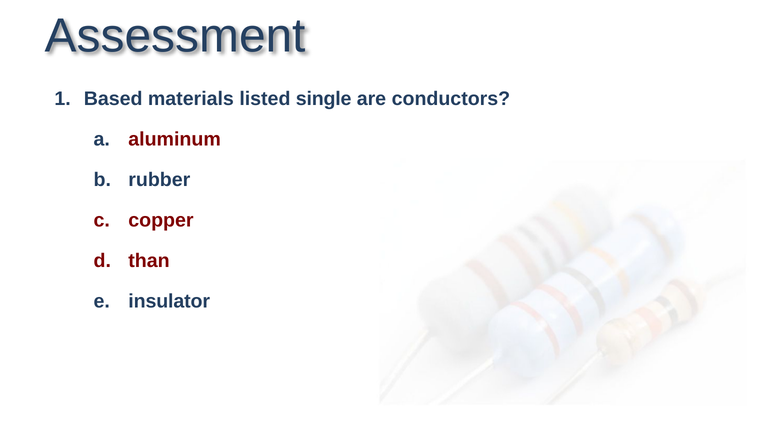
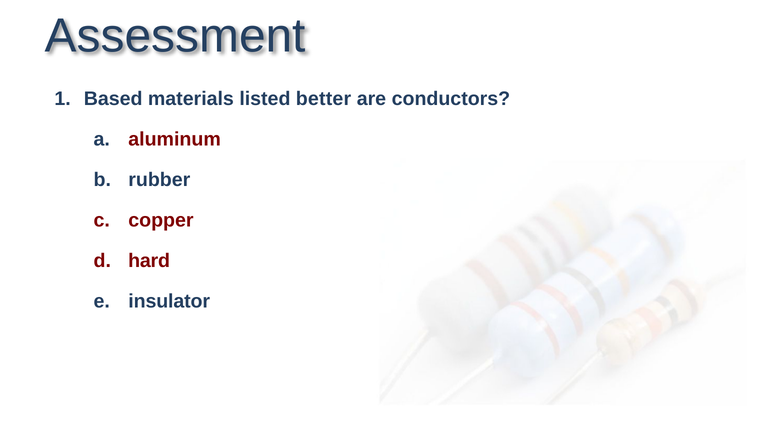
single: single -> better (324, 99)
than: than -> hard (149, 261)
